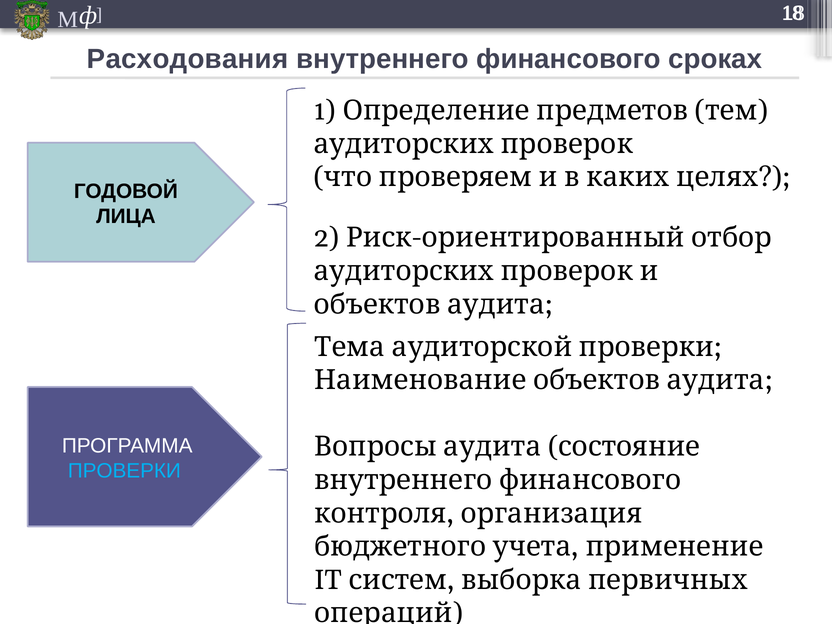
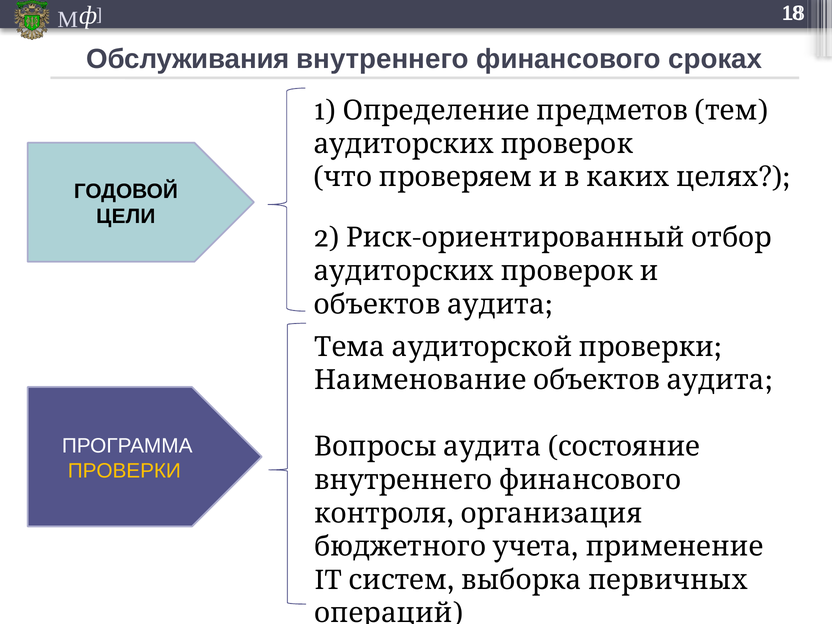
Расходования: Расходования -> Обслуживания (188, 59)
ЛИЦА: ЛИЦА -> ЦЕЛИ (126, 216)
ПРОВЕРКИ colour: light blue -> yellow (124, 471)
